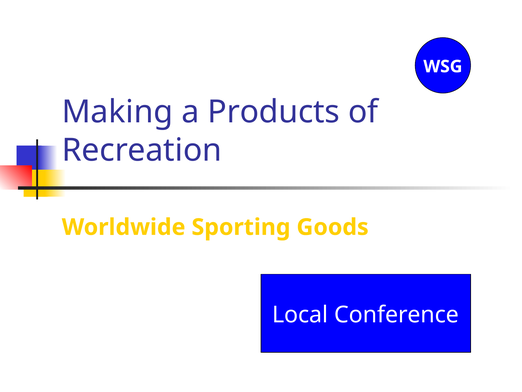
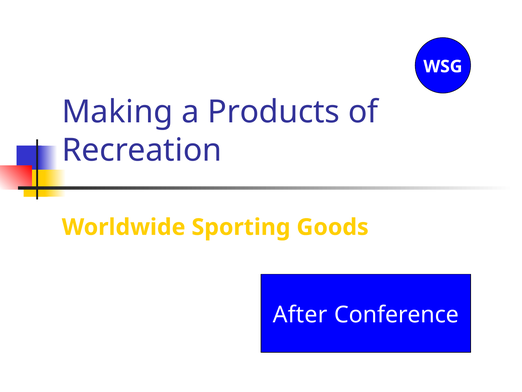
Local: Local -> After (300, 315)
